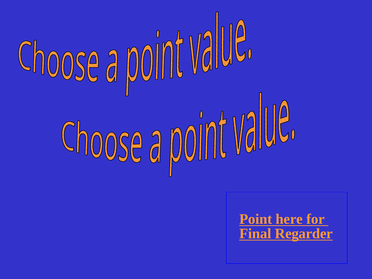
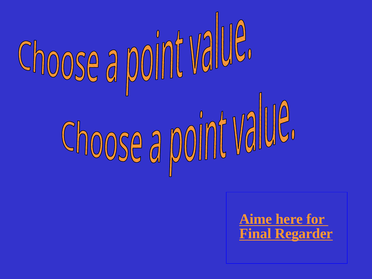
Point: Point -> Aime (256, 219)
